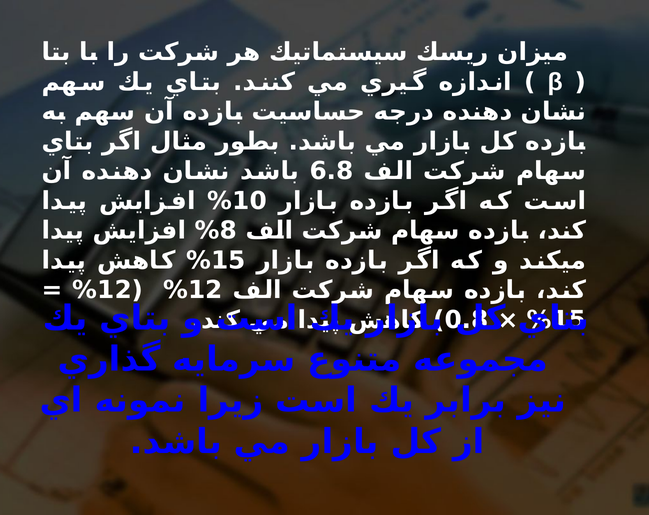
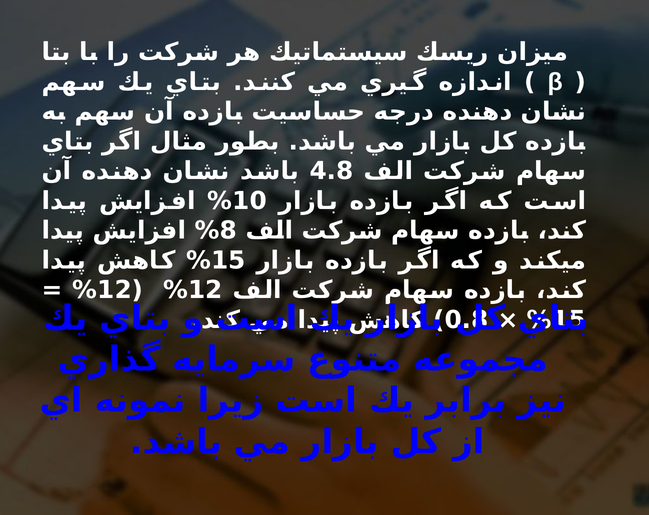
6.8: 6.8 -> 4.8 (331, 171)
